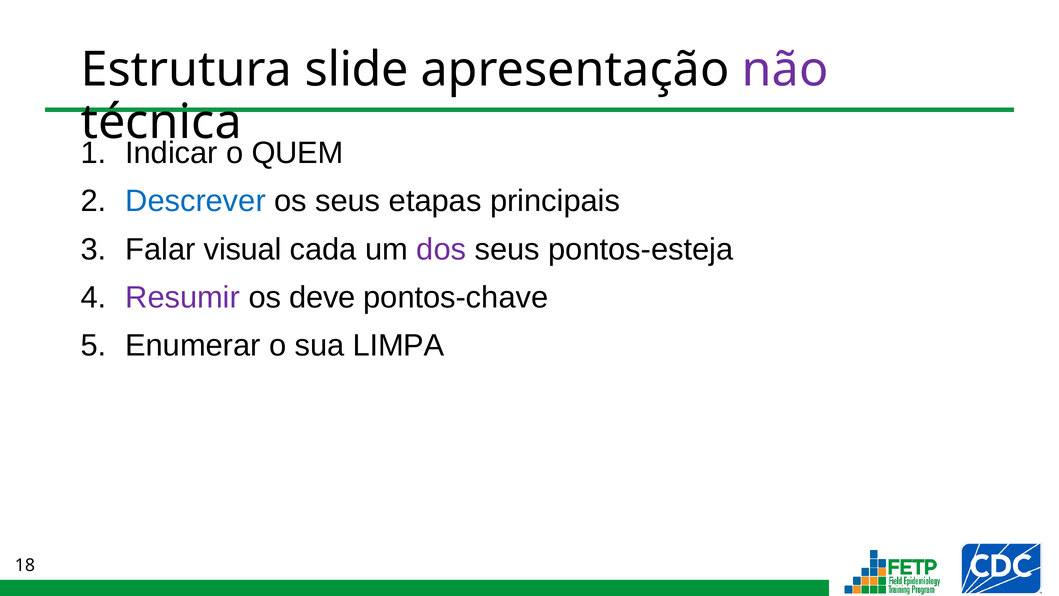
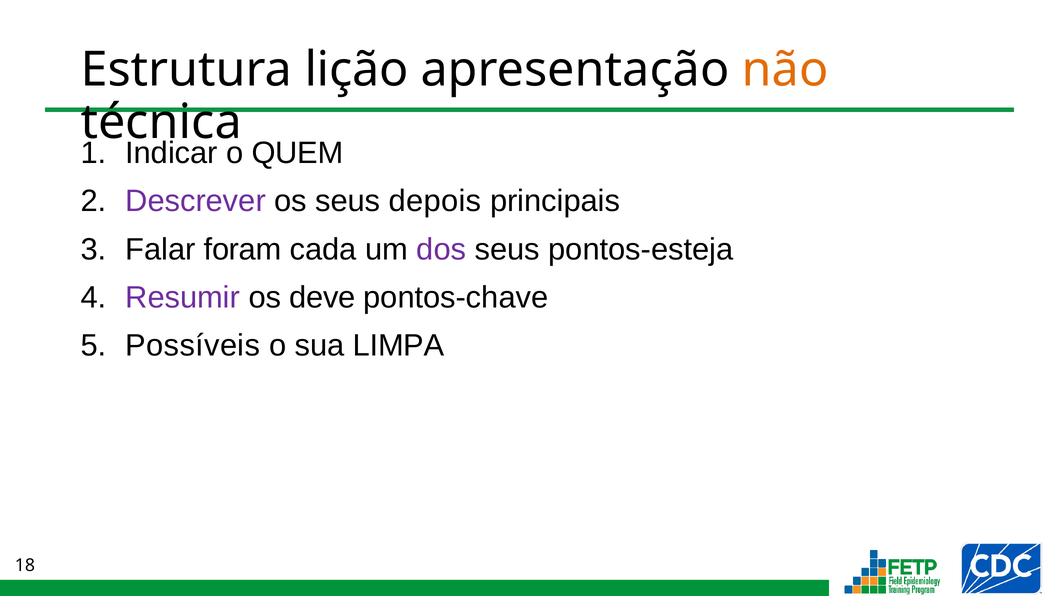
slide: slide -> lição (357, 70)
não colour: purple -> orange (785, 70)
Descrever colour: blue -> purple (196, 201)
etapas: etapas -> depois (435, 201)
visual: visual -> foram (243, 249)
Enumerar: Enumerar -> Possíveis (193, 345)
